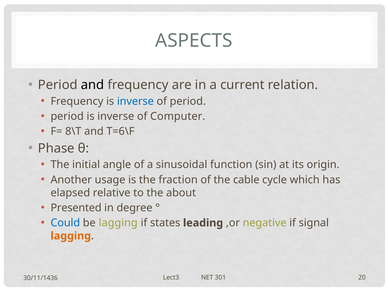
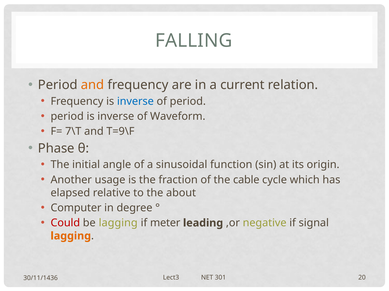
ASPECTS: ASPECTS -> FALLING (194, 41)
and colour: black -> orange (93, 85)
Computer: Computer -> Waveform (178, 117)
8\T: 8\T -> 7\T (73, 132)
T=6\F: T=6\F -> T=9\F (120, 132)
Presented: Presented -> Computer (76, 208)
Could colour: blue -> red (65, 223)
states: states -> meter (165, 223)
